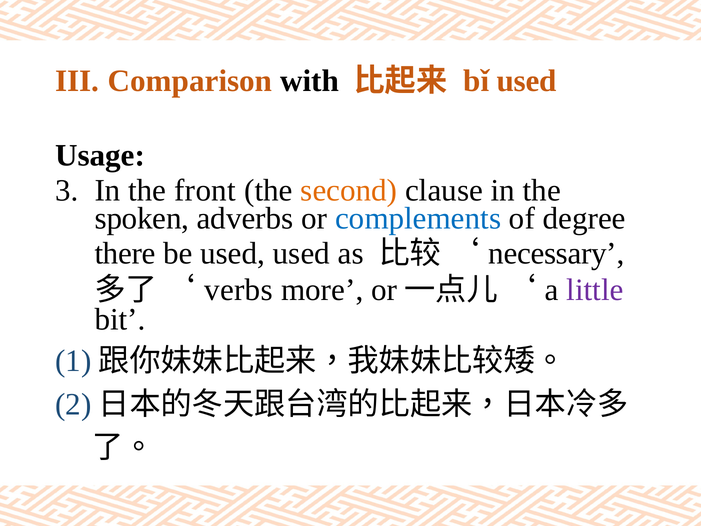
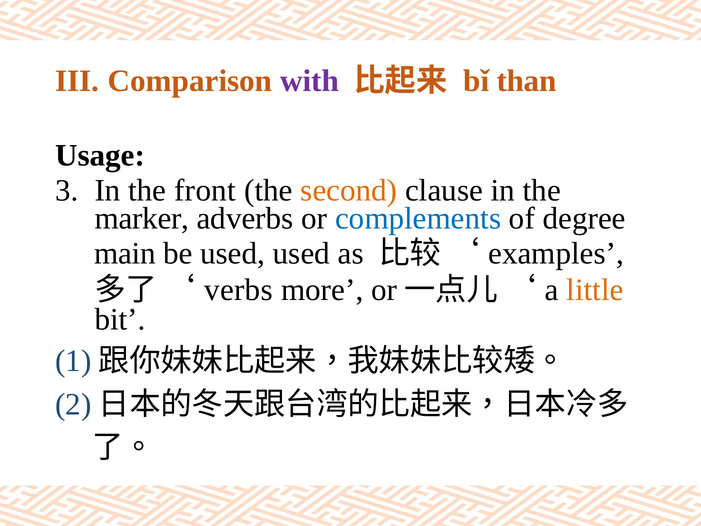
with colour: black -> purple (309, 81)
bǐ used: used -> than (527, 81)
spoken: spoken -> marker (142, 218)
there: there -> main (125, 253)
necessary: necessary -> examples (556, 253)
little colour: purple -> orange (595, 290)
